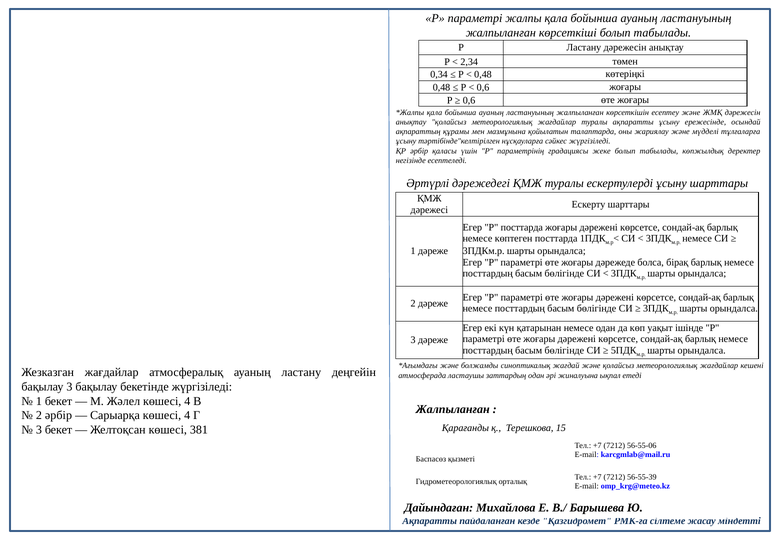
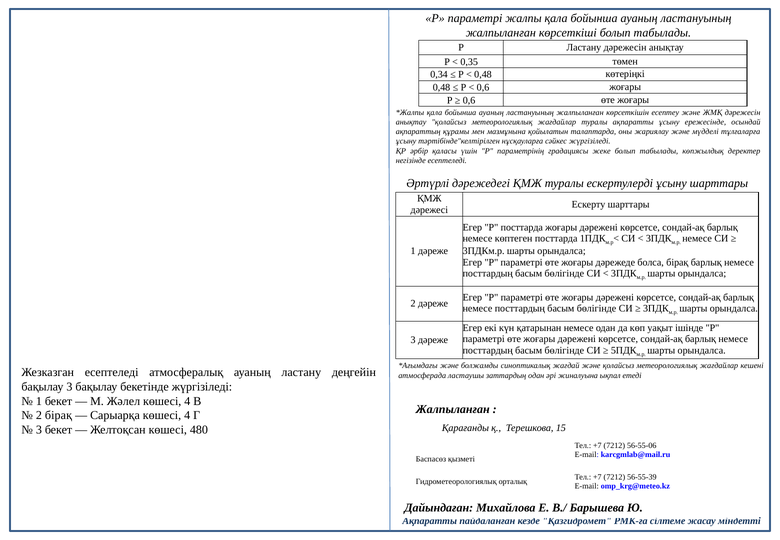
2,34: 2,34 -> 0,35 (469, 62)
Жезказган жағдайлар: жағдайлар -> есептеледі (112, 372)
2 әрбір: әрбір -> бірақ (58, 415)
381: 381 -> 480 (199, 430)
